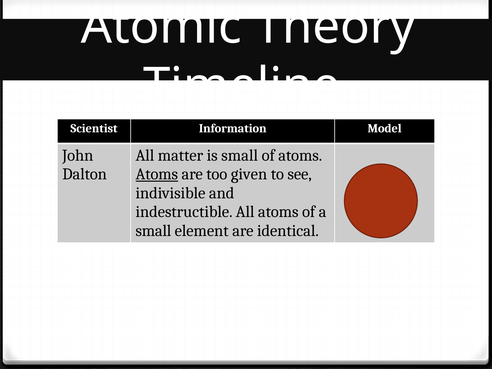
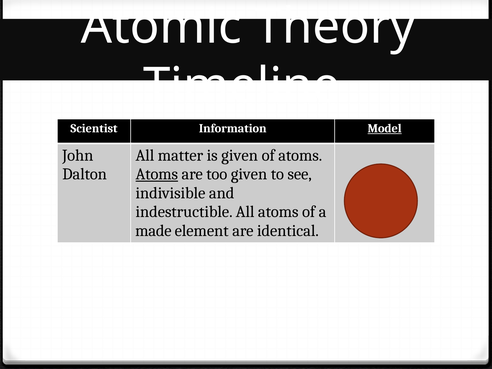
Model underline: none -> present (385, 128)
is small: small -> given (240, 155)
small: small -> made (153, 231)
